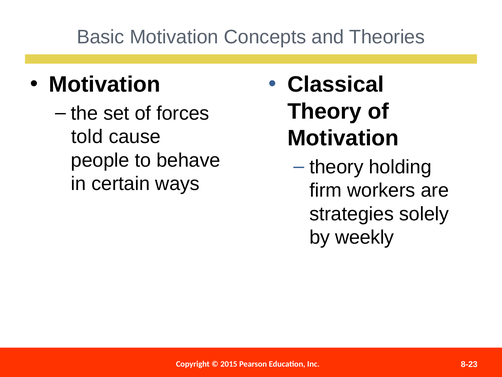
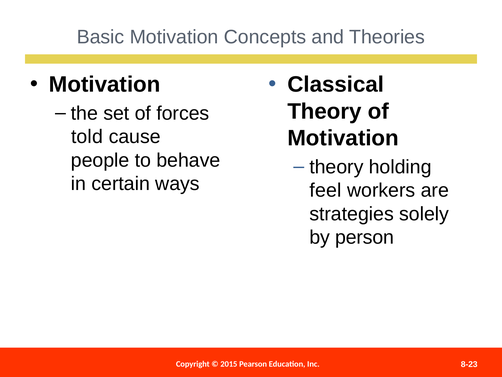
firm: firm -> feel (325, 190)
weekly: weekly -> person (365, 237)
